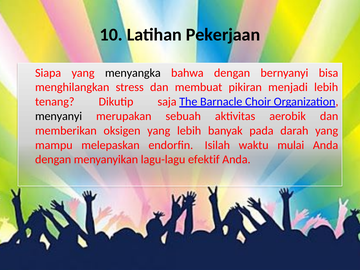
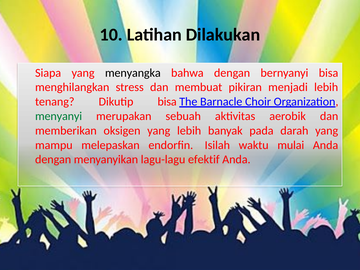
Pekerjaan: Pekerjaan -> Dilakukan (223, 35)
Dikutip saja: saja -> bisa (167, 102)
menyanyi colour: black -> green (59, 116)
